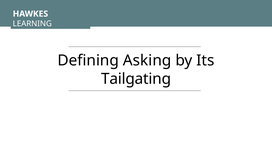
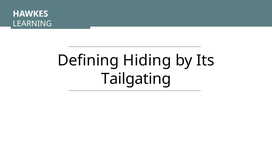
Asking: Asking -> Hiding (147, 60)
